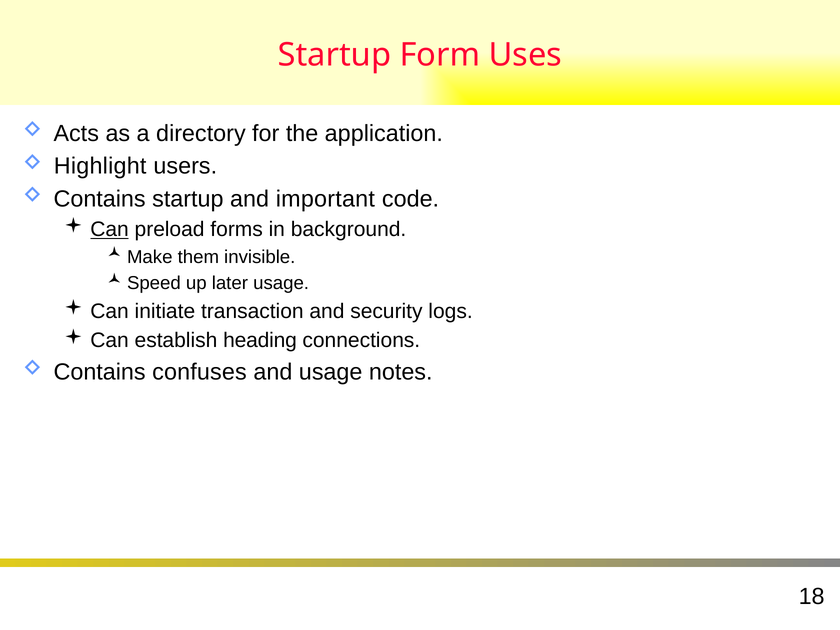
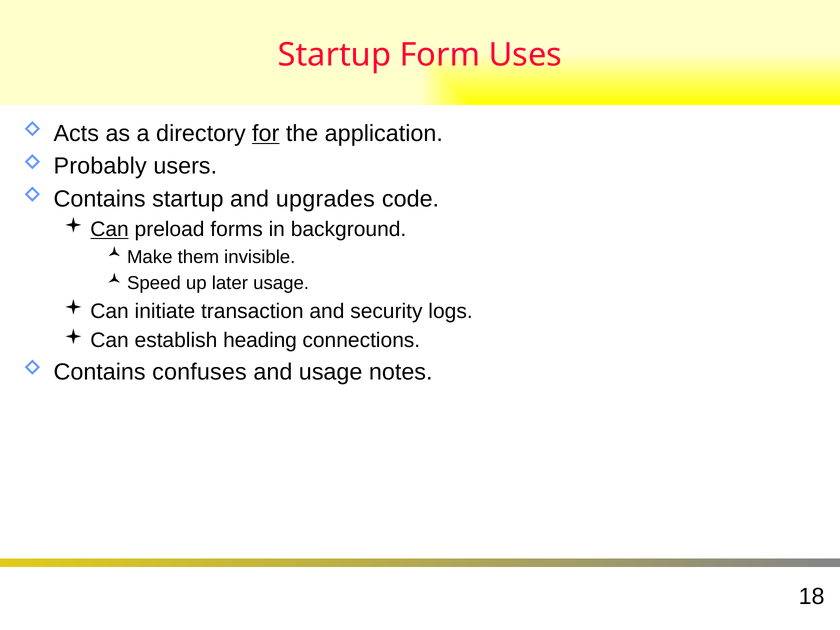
for underline: none -> present (266, 134)
Highlight: Highlight -> Probably (100, 166)
important: important -> upgrades (325, 199)
